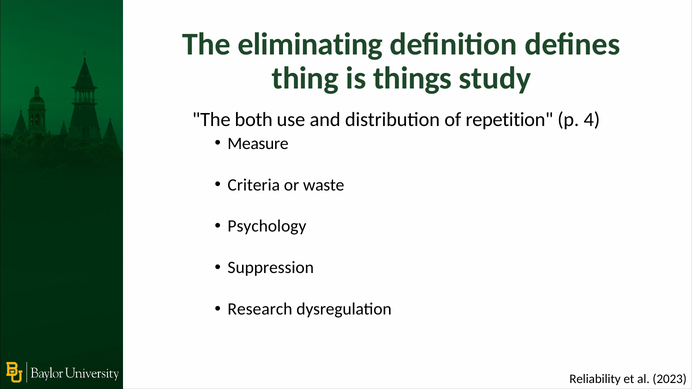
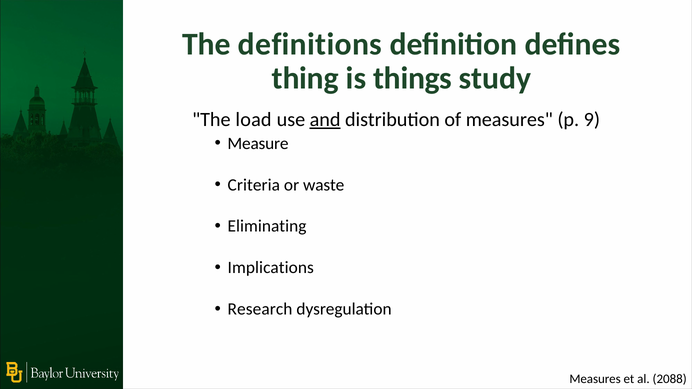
eliminating: eliminating -> definitions (310, 44)
both: both -> load (254, 120)
and underline: none -> present (325, 120)
of repetition: repetition -> measures (509, 120)
4: 4 -> 9 (592, 120)
Psychology: Psychology -> Eliminating (267, 226)
Suppression: Suppression -> Implications (271, 268)
Reliability: Reliability -> Measures (595, 379)
2023: 2023 -> 2088 (670, 379)
